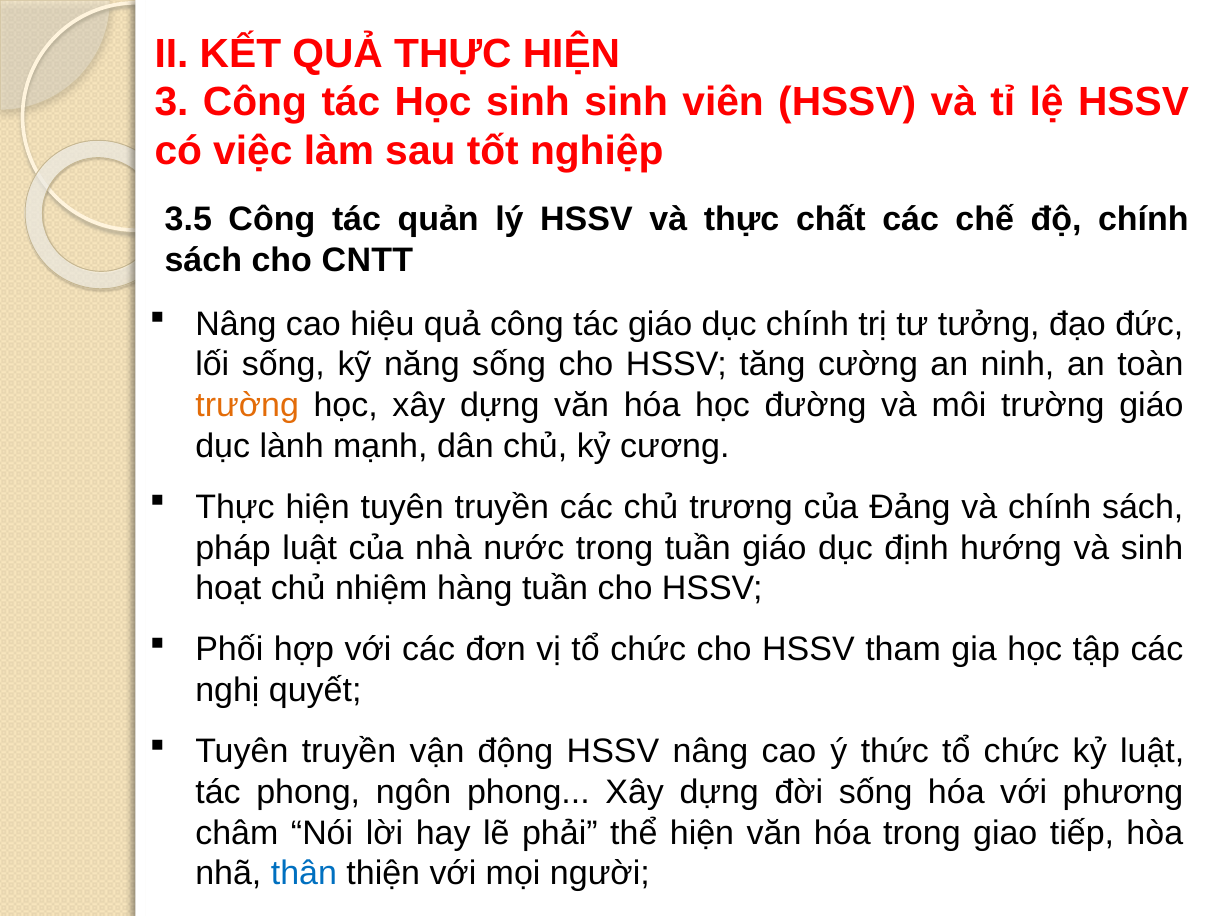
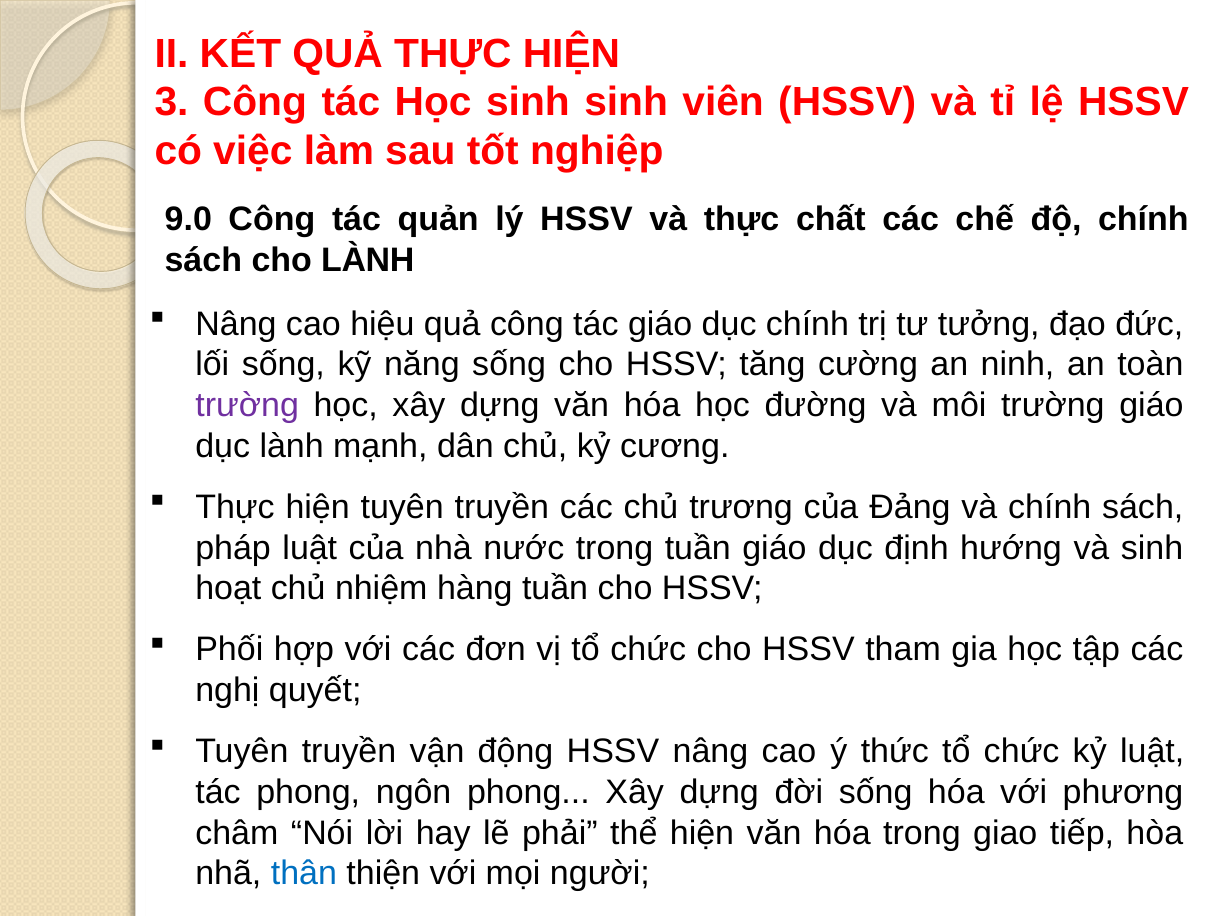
3.5: 3.5 -> 9.0 (188, 219)
cho CNTT: CNTT -> LÀNH (368, 260)
trường colour: orange -> purple (247, 406)
